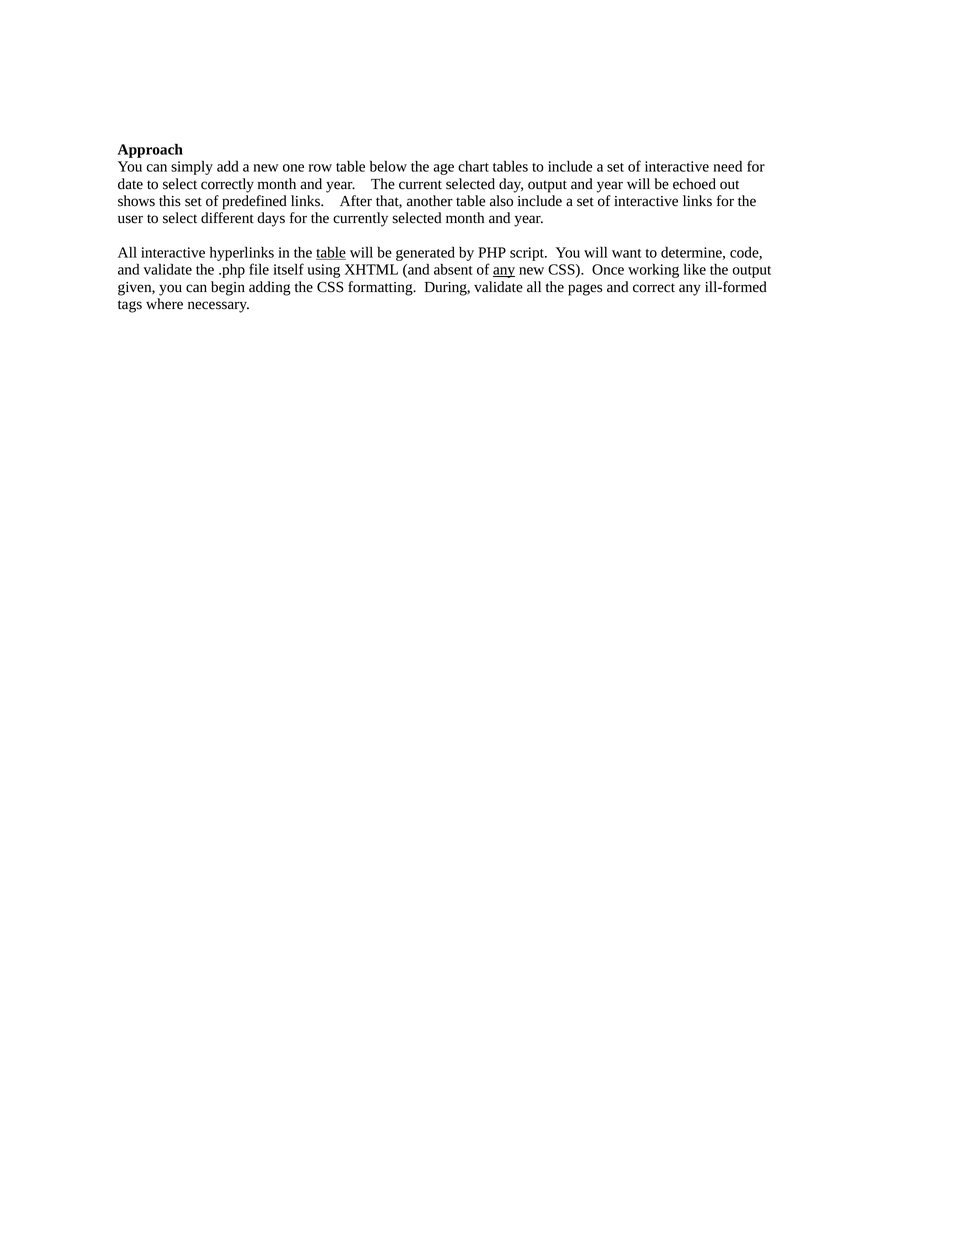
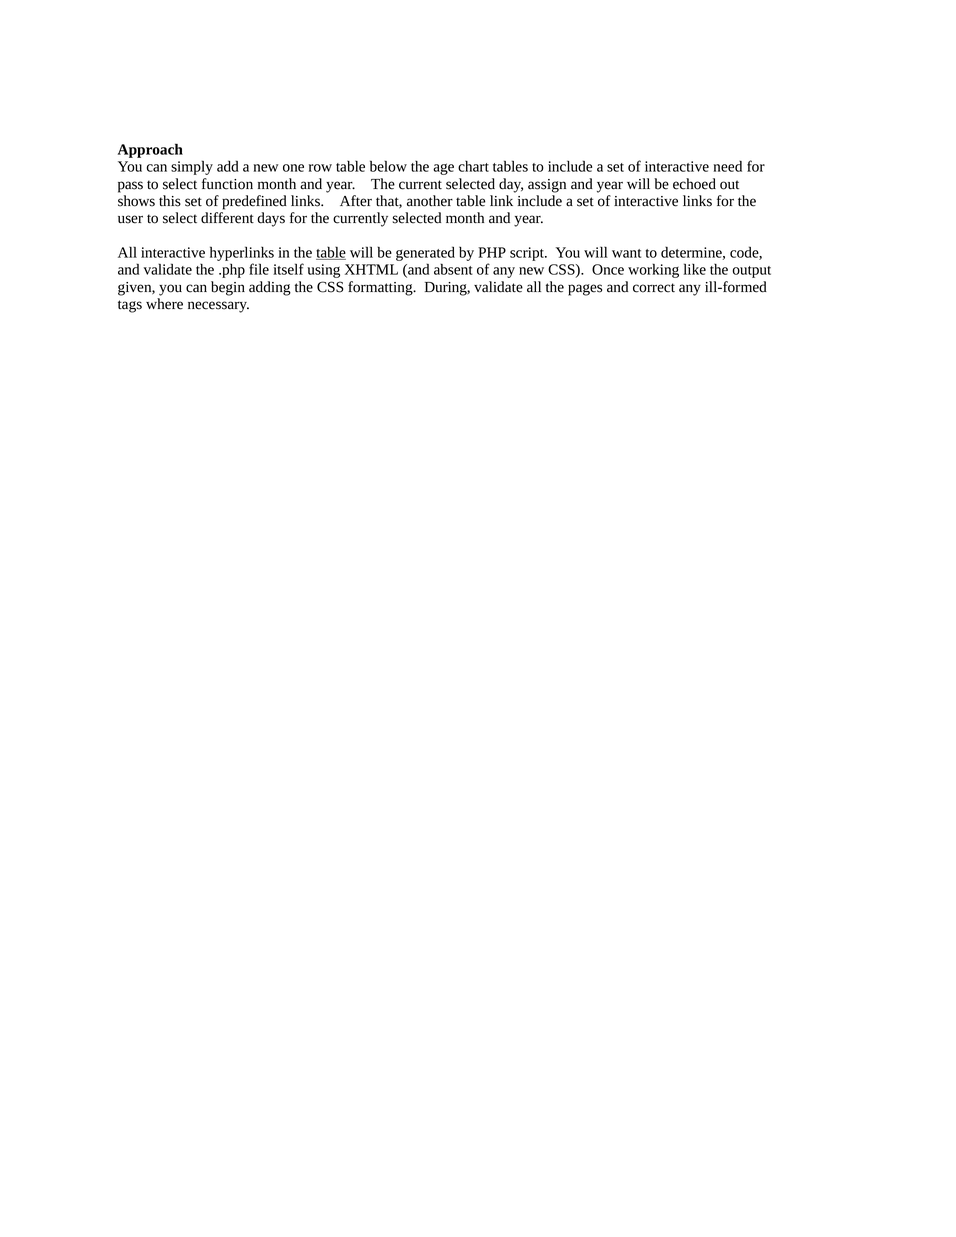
date: date -> pass (130, 184)
correctly: correctly -> function (227, 184)
day output: output -> assign (547, 184)
also: also -> link (502, 201)
any underline: present -> none (504, 270)
